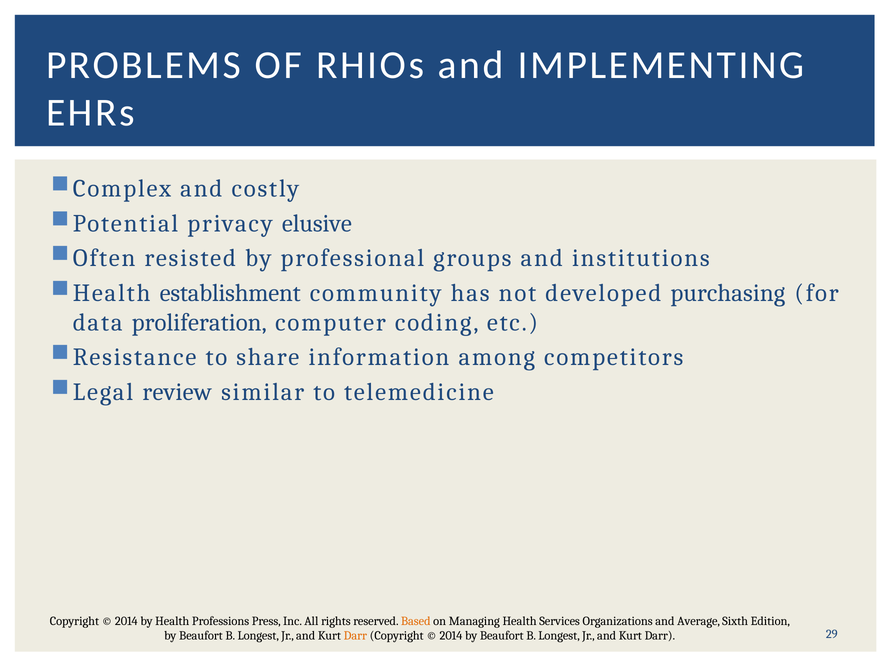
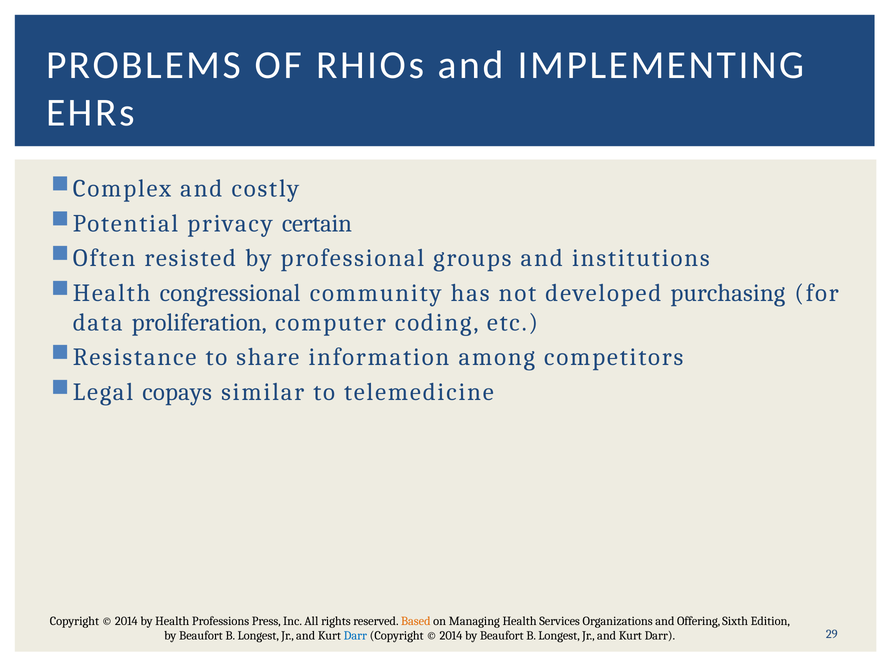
elusive: elusive -> certain (317, 223)
establishment: establishment -> congressional (230, 293)
review: review -> copays (177, 392)
Average: Average -> Offering (699, 621)
Darr colour: orange -> blue (355, 636)
